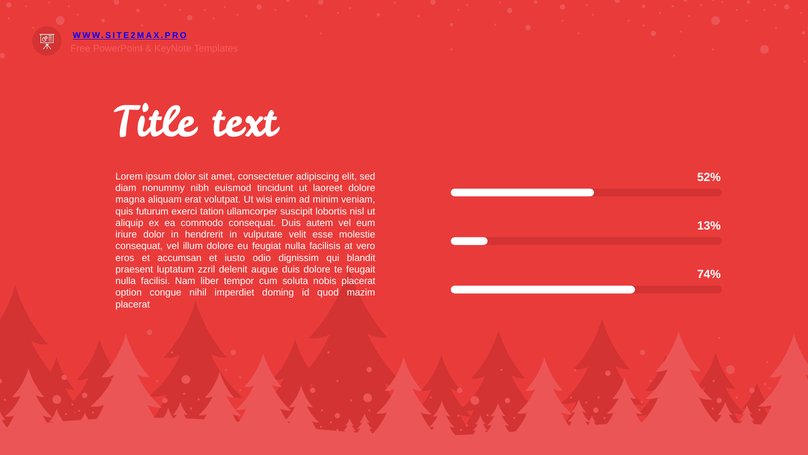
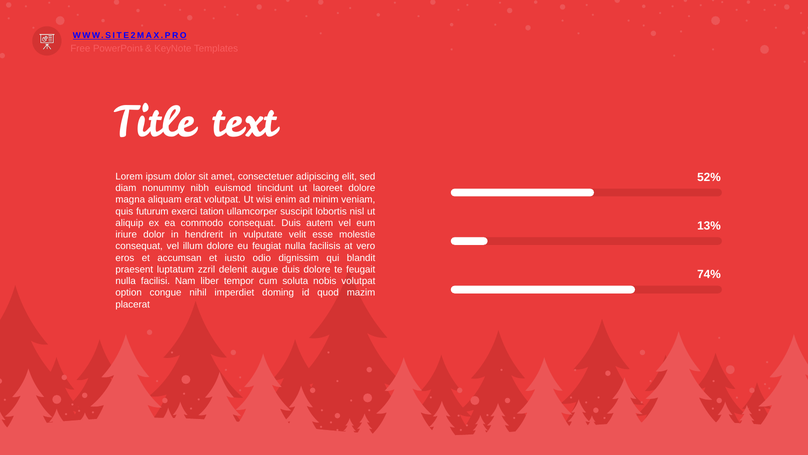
nobis placerat: placerat -> volutpat (358, 281)
